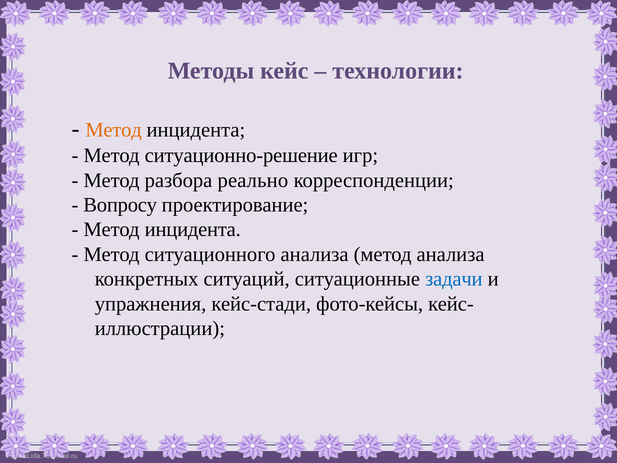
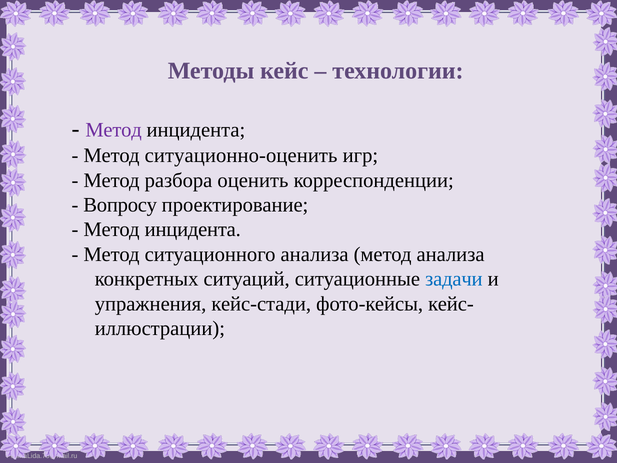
Метод colour: orange -> purple (114, 130)
ситуационно-решение: ситуационно-решение -> ситуационно-оценить (241, 156)
реально: реально -> оценить (253, 180)
